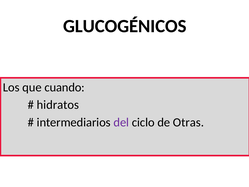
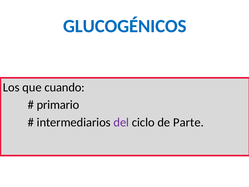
GLUCOGÉNICOS colour: black -> blue (125, 26)
hidratos: hidratos -> primario (58, 105)
Otras: Otras -> Parte (188, 122)
